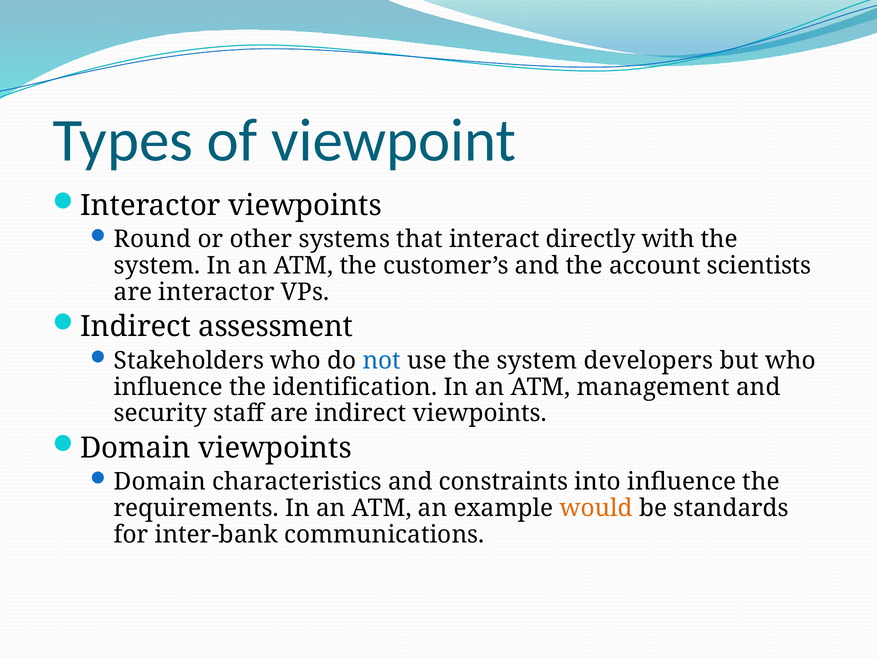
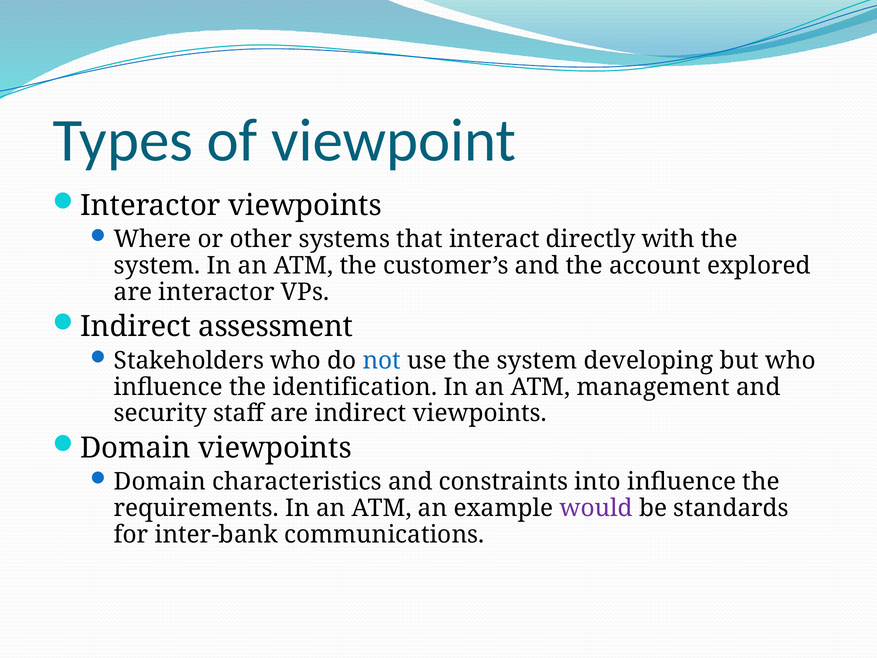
Round: Round -> Where (153, 239)
scientists: scientists -> explored (759, 266)
developers: developers -> developing (649, 361)
would colour: orange -> purple (596, 508)
